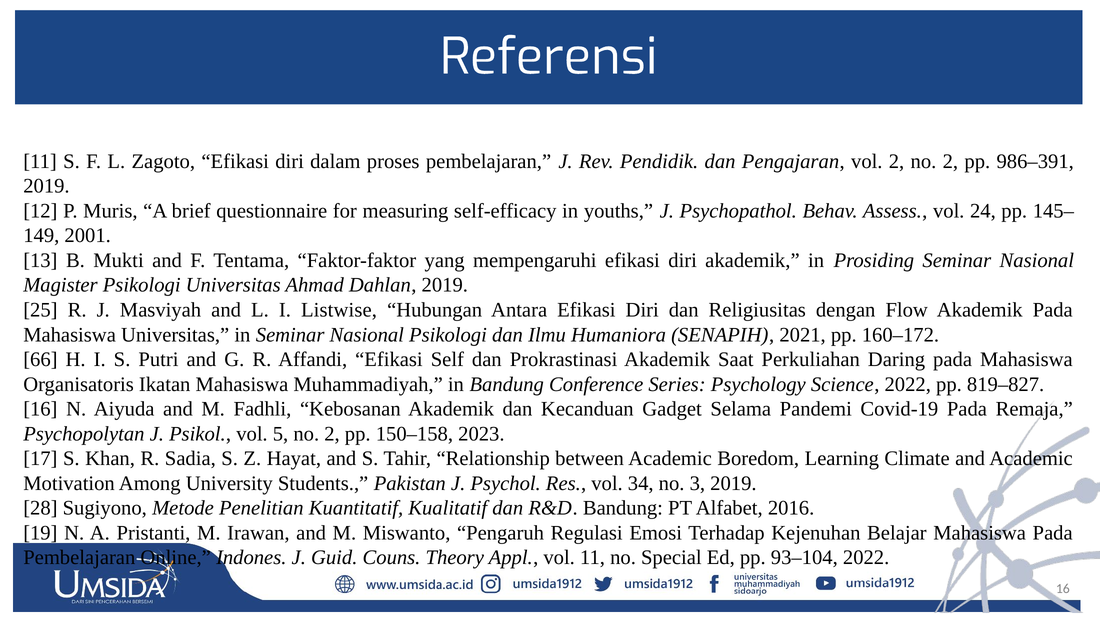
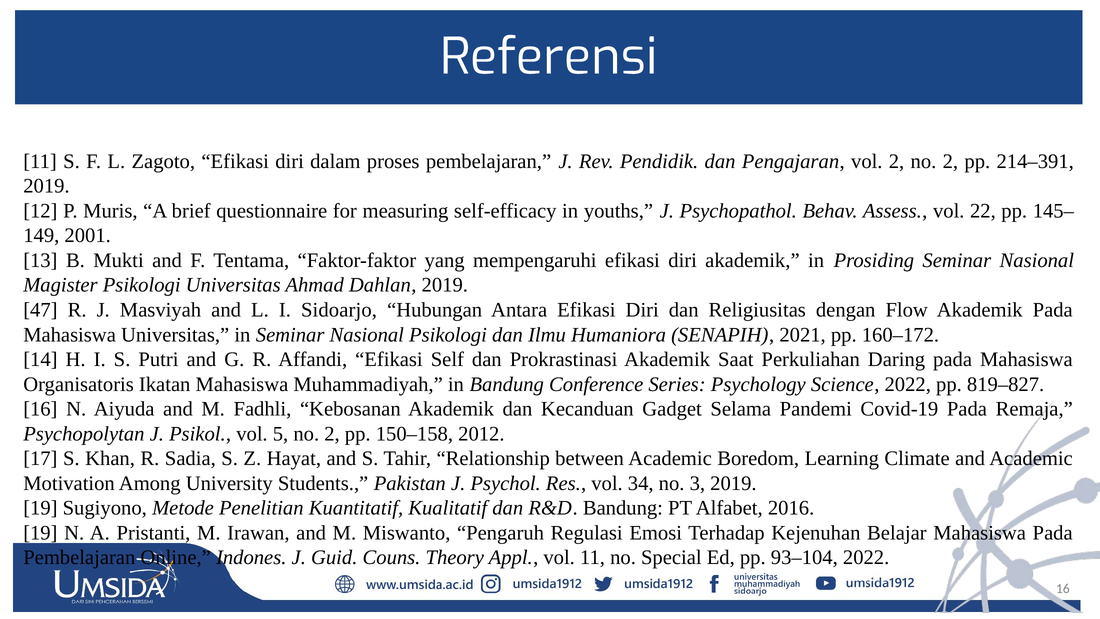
986–391: 986–391 -> 214–391 (1035, 161)
24: 24 -> 22 (983, 211)
25: 25 -> 47 (40, 310)
Listwise: Listwise -> Sidoarjo (339, 310)
66: 66 -> 14 (40, 359)
2023: 2023 -> 2012 (481, 434)
28: 28 -> 19 (40, 508)
